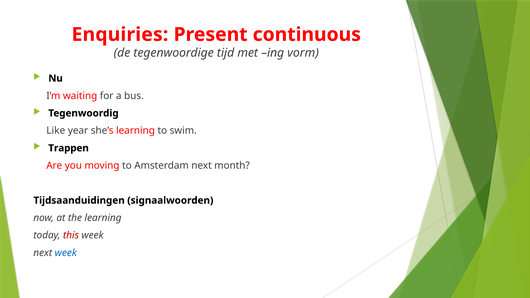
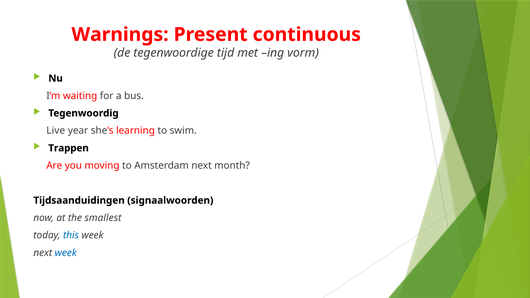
Enquiries: Enquiries -> Warnings (120, 35)
Like: Like -> Live (56, 131)
the learning: learning -> smallest (103, 218)
this colour: red -> blue (71, 235)
